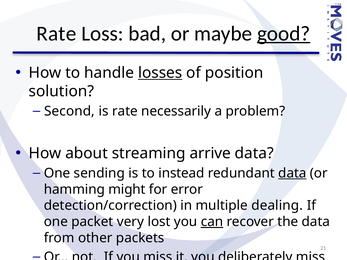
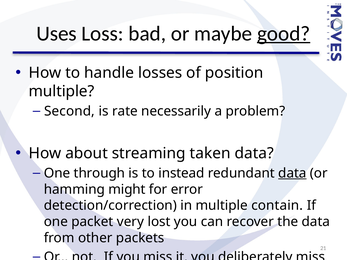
Rate: Rate -> Uses (57, 34)
losses underline: present -> none (160, 73)
solution: solution -> multiple (61, 91)
arrive: arrive -> taken (210, 153)
sending: sending -> through (99, 173)
dealing: dealing -> contain (277, 206)
can underline: present -> none (212, 222)
